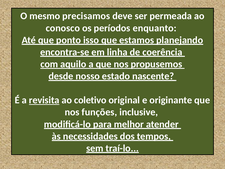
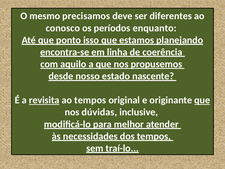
permeada: permeada -> diferentes (171, 16)
ao coletivo: coletivo -> tempos (90, 100)
que underline: none -> present (202, 100)
funções: funções -> dúvidas (99, 112)
